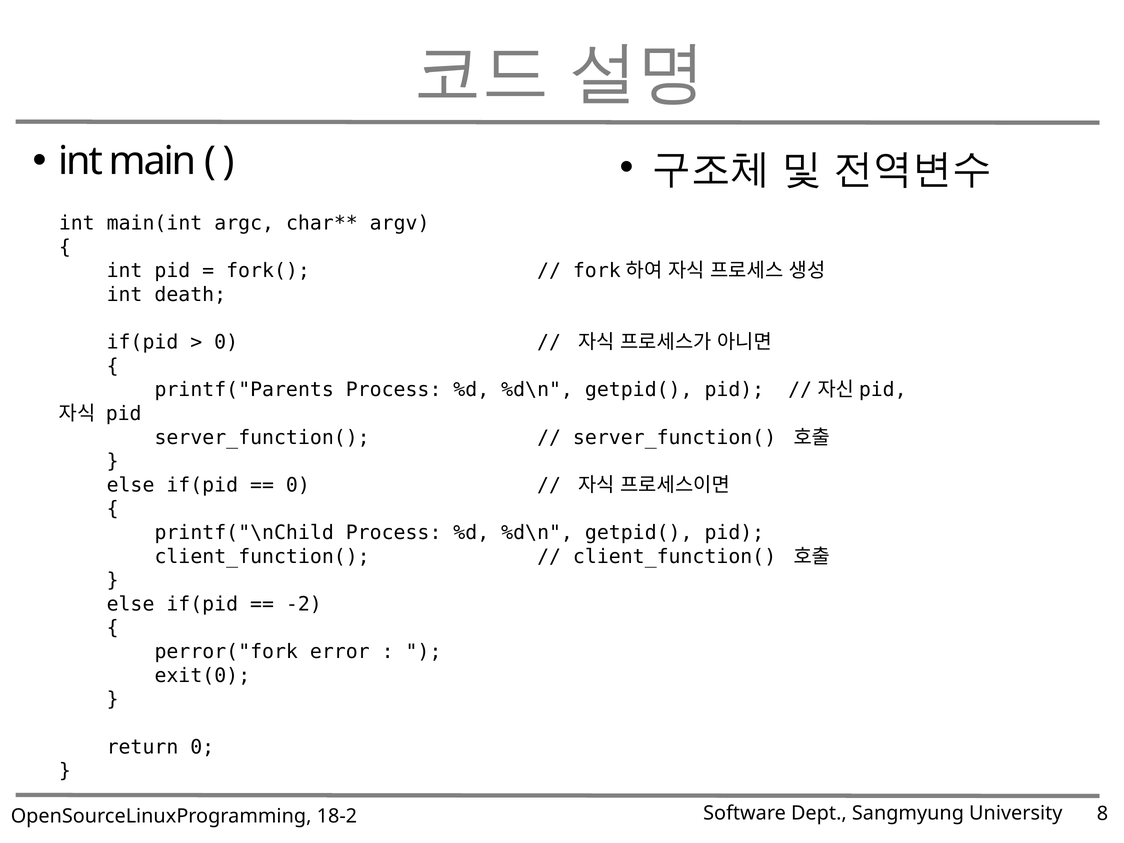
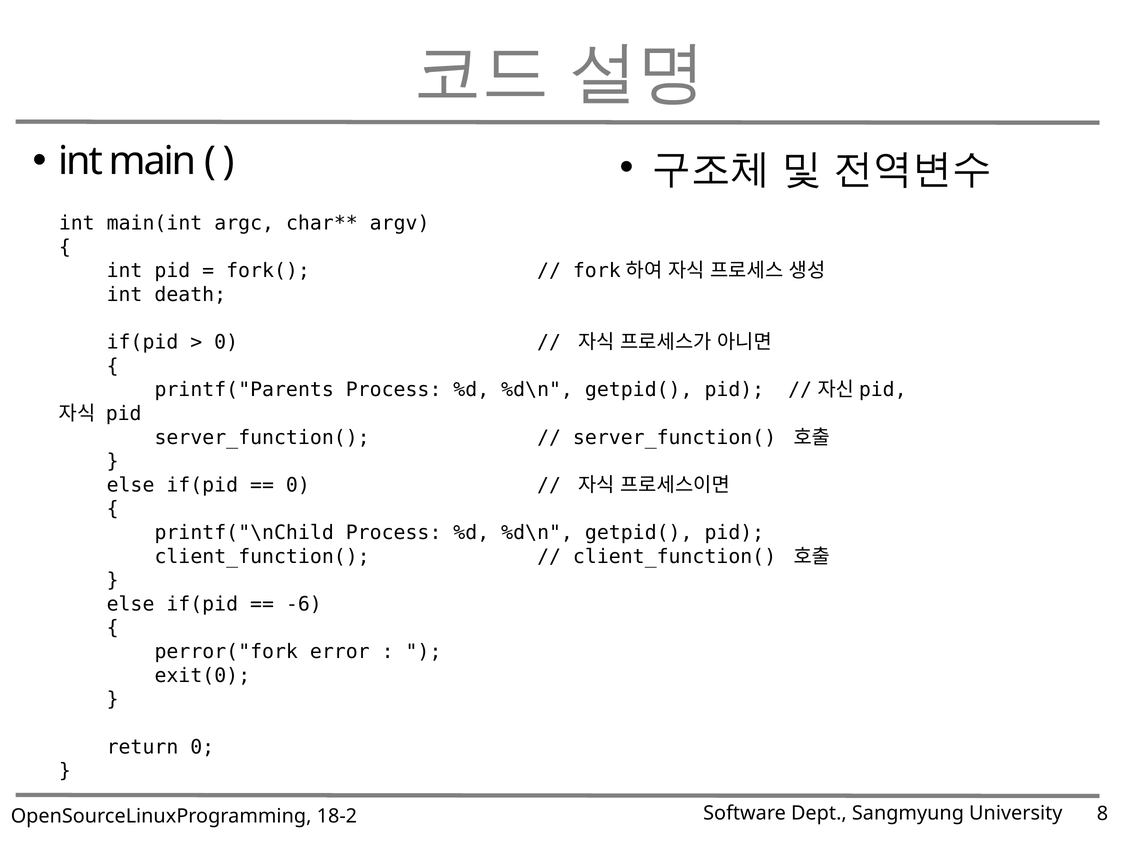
-2: -2 -> -6 (304, 604)
